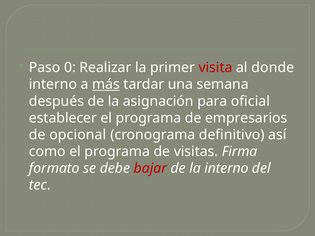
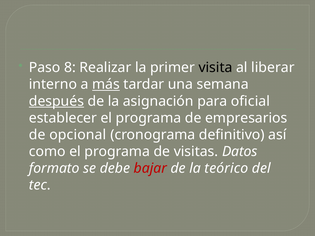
0: 0 -> 8 (70, 68)
visita colour: red -> black (215, 68)
donde: donde -> liberar (273, 68)
después underline: none -> present (56, 101)
Firma: Firma -> Datos (240, 152)
la interno: interno -> teórico (226, 168)
